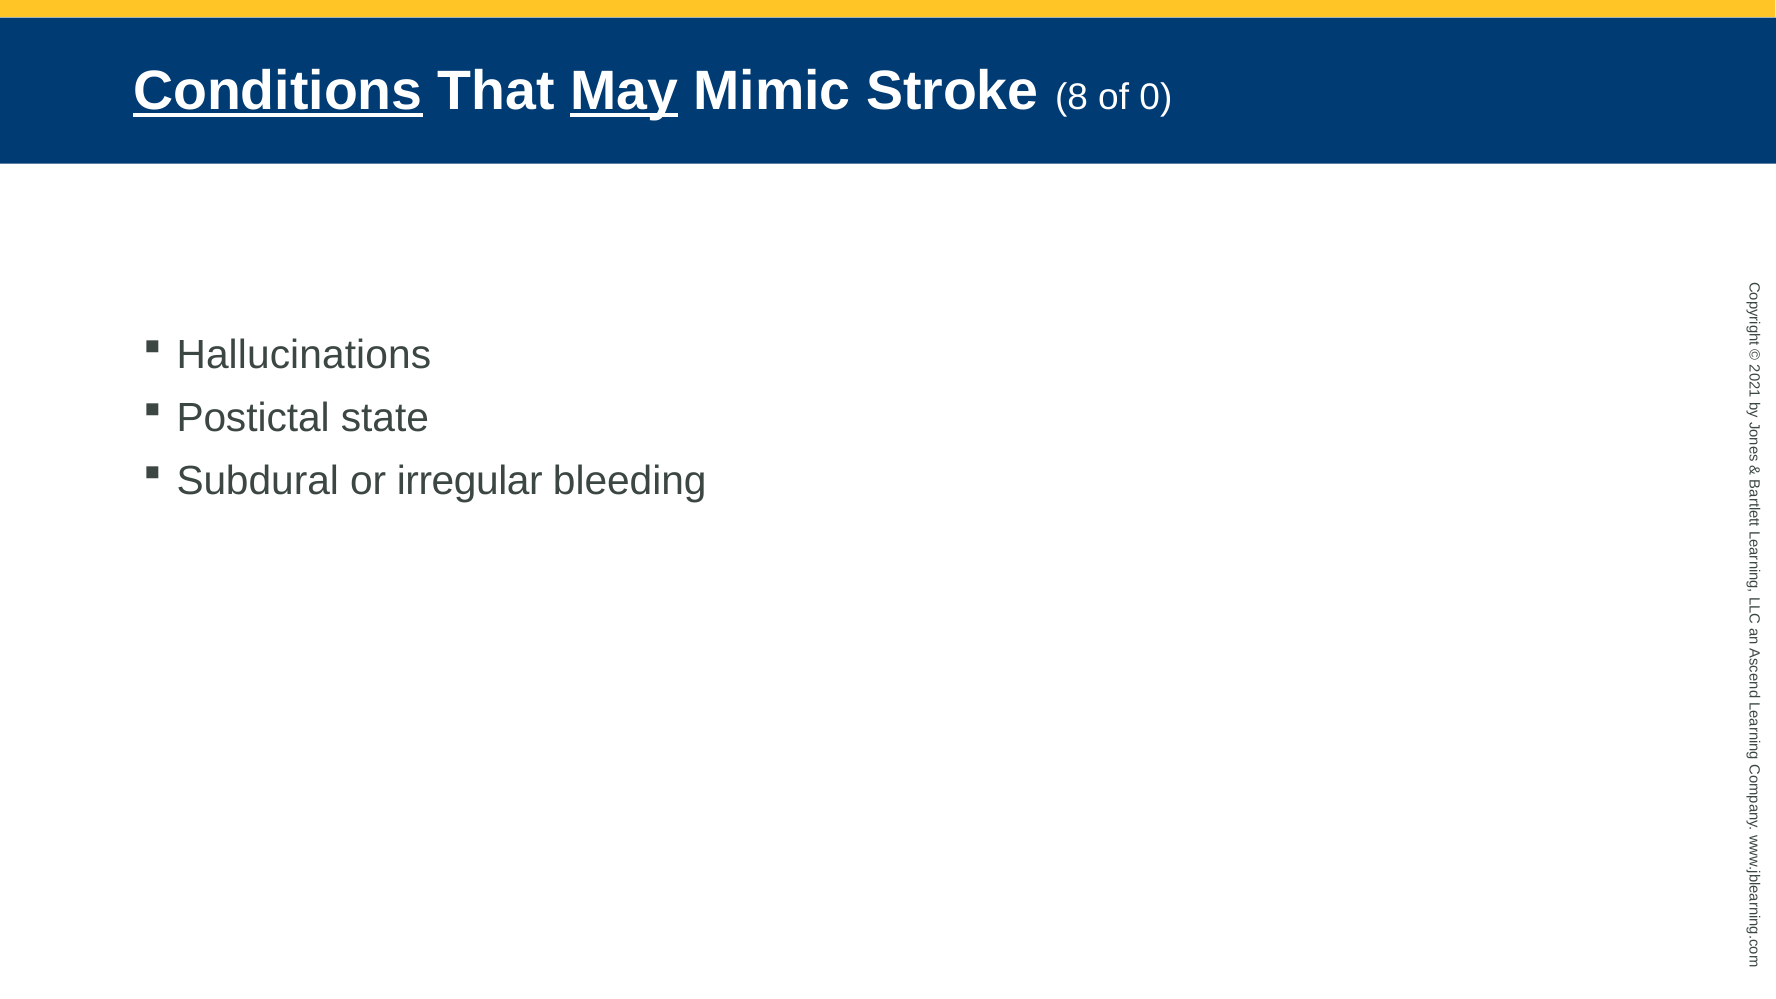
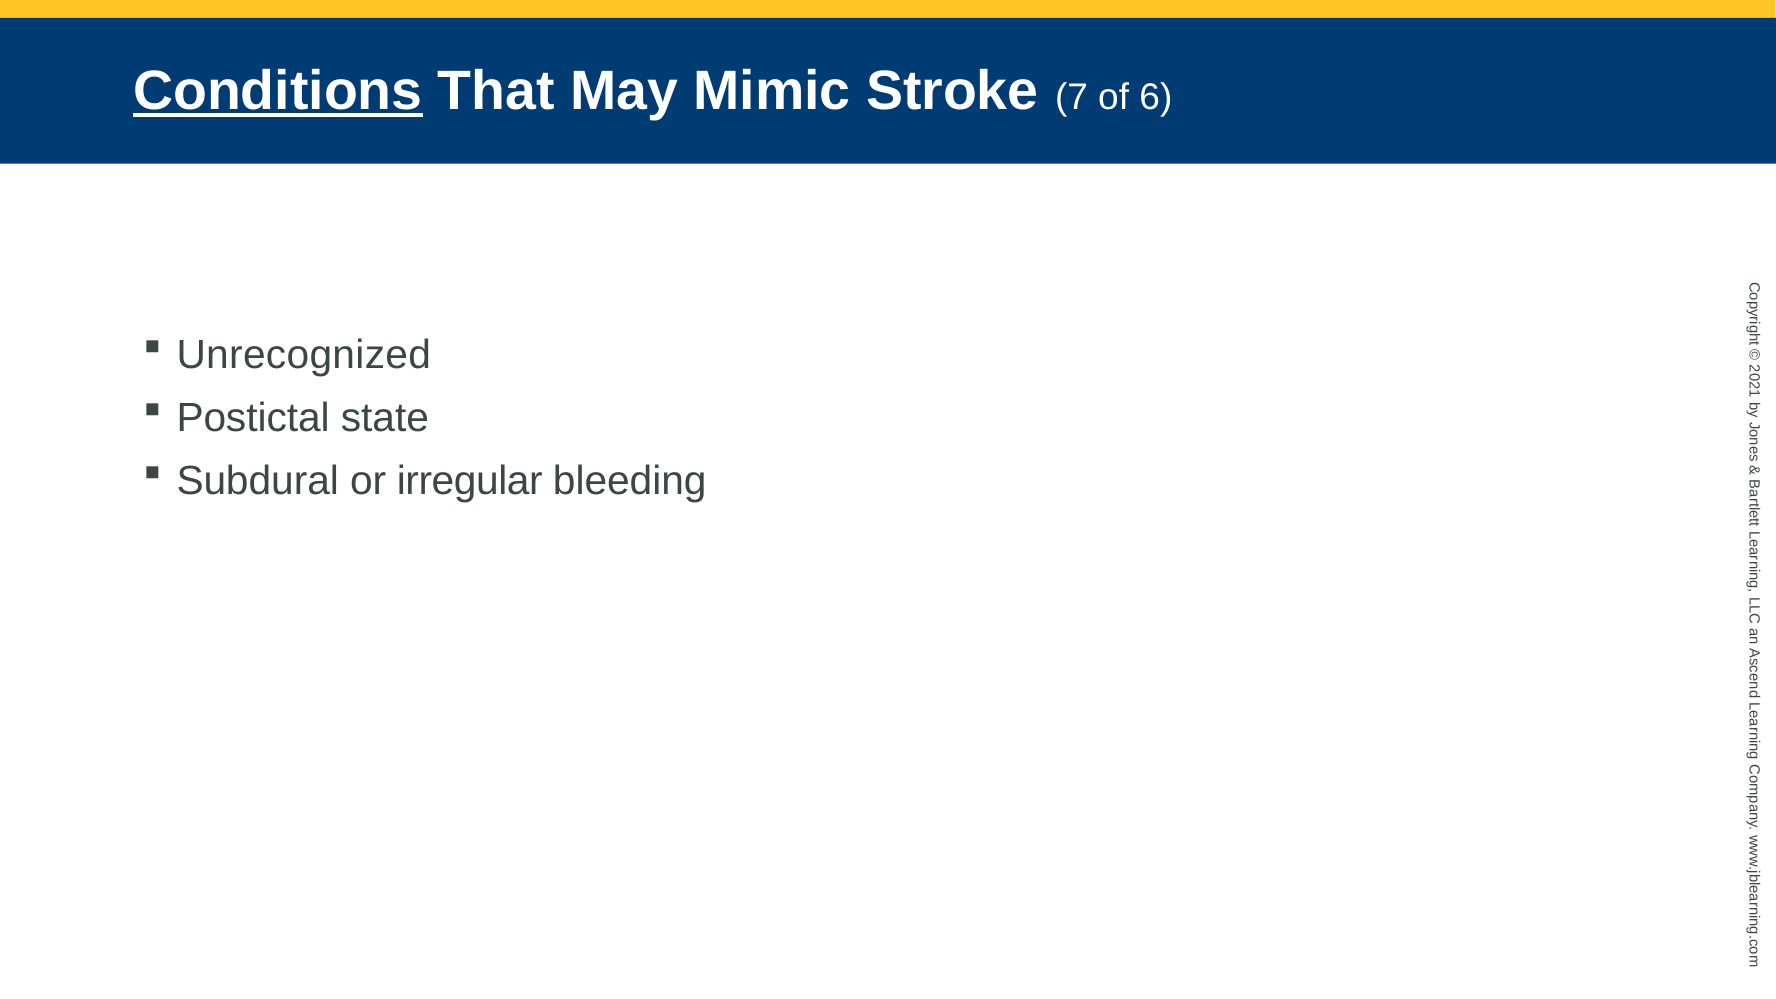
May underline: present -> none (624, 91)
8: 8 -> 7 (1072, 97)
of 0: 0 -> 6 (1156, 97)
Hallucinations: Hallucinations -> Unrecognized (304, 355)
